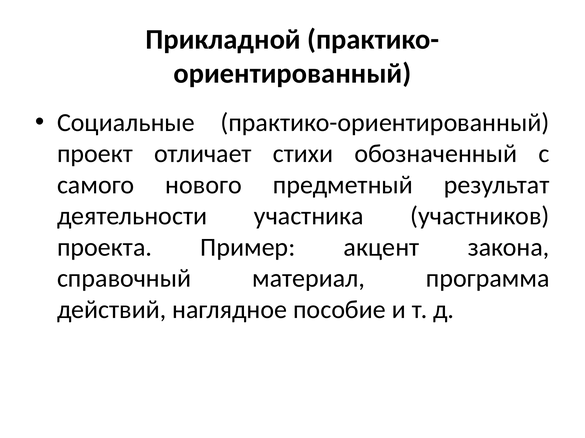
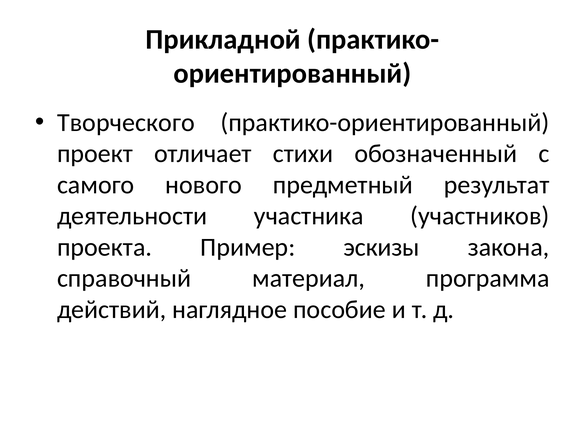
Социальные: Социальные -> Творческого (126, 123)
акцент: акцент -> эскизы (382, 248)
